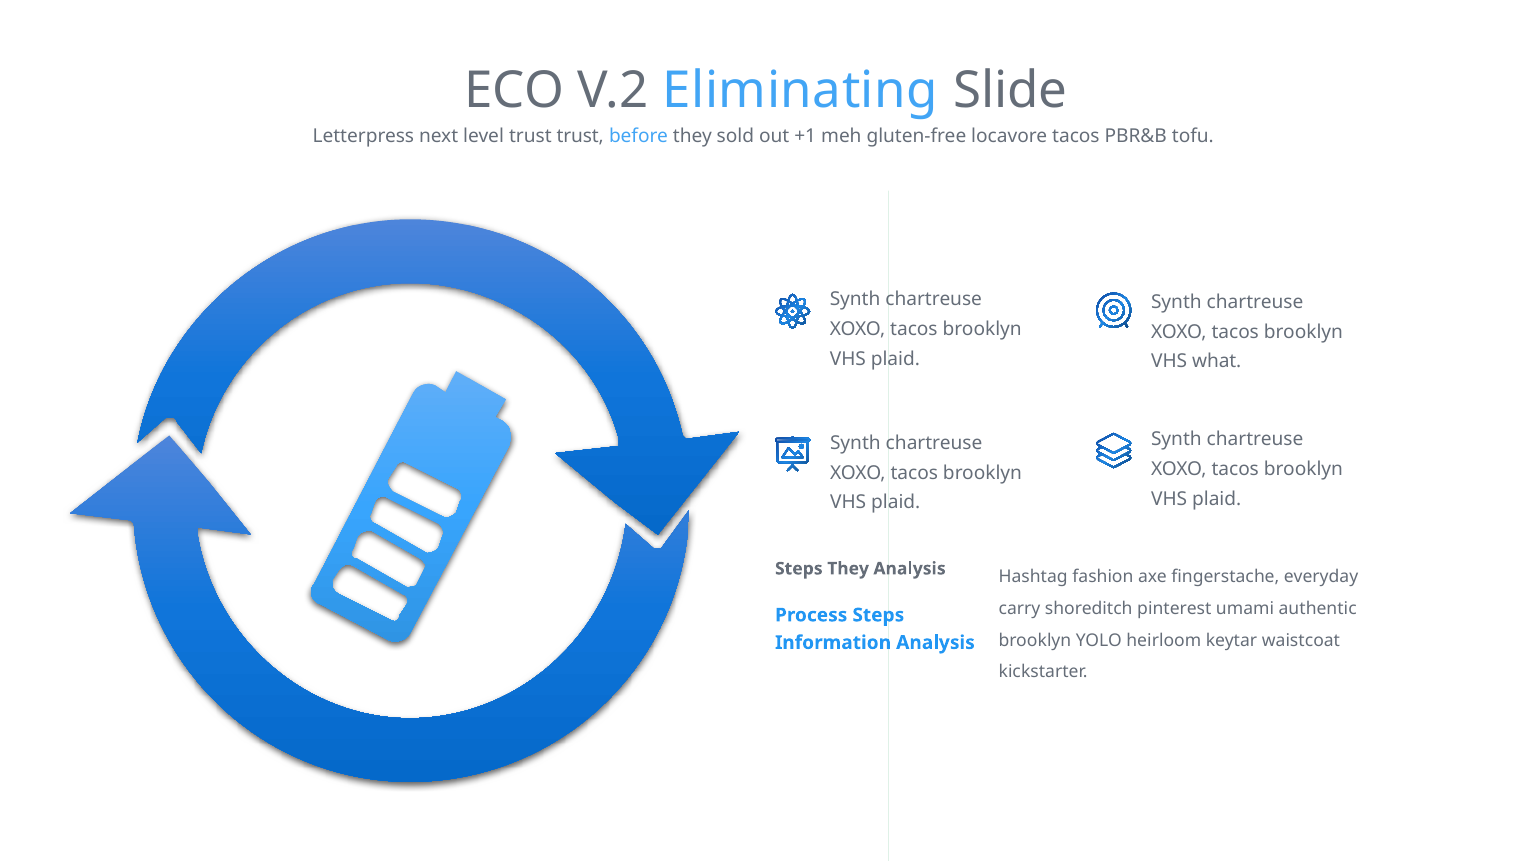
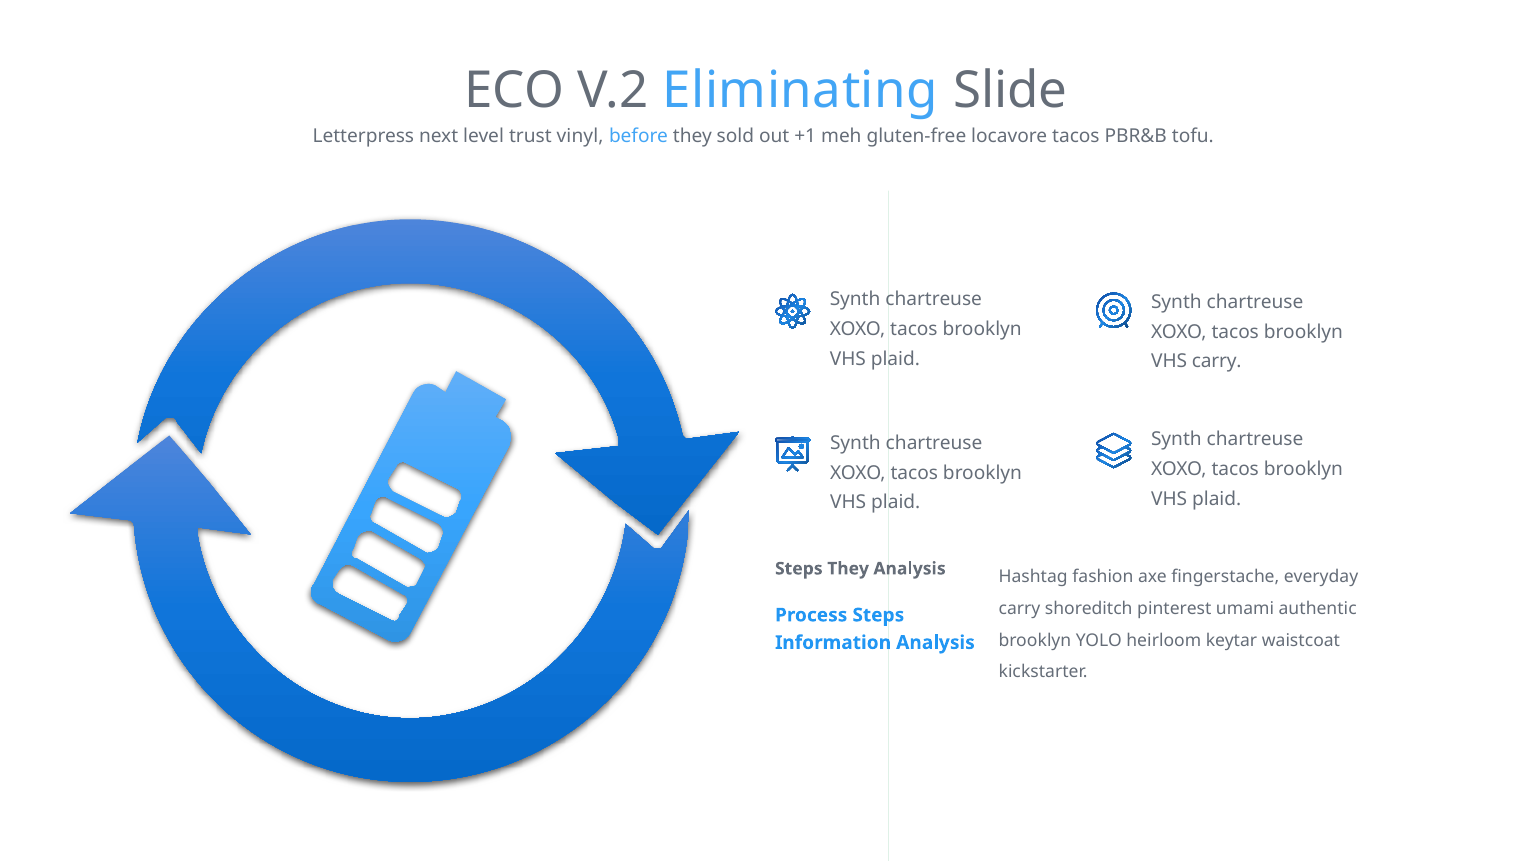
trust trust: trust -> vinyl (580, 136)
VHS what: what -> carry (1217, 362)
